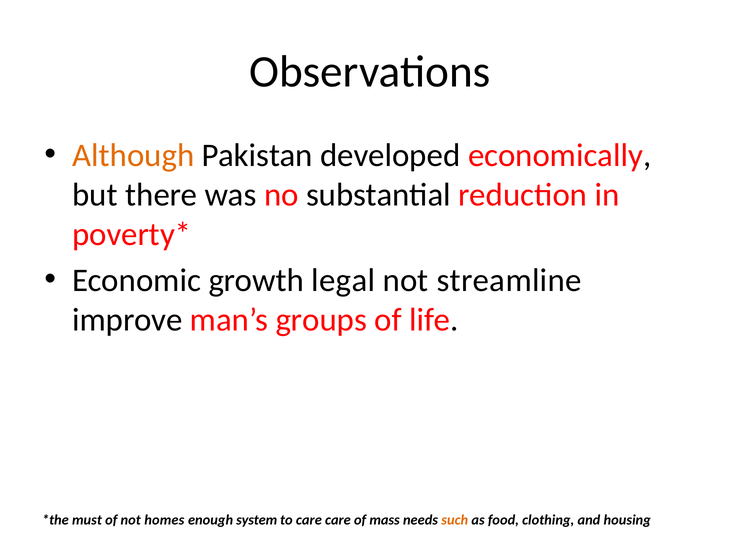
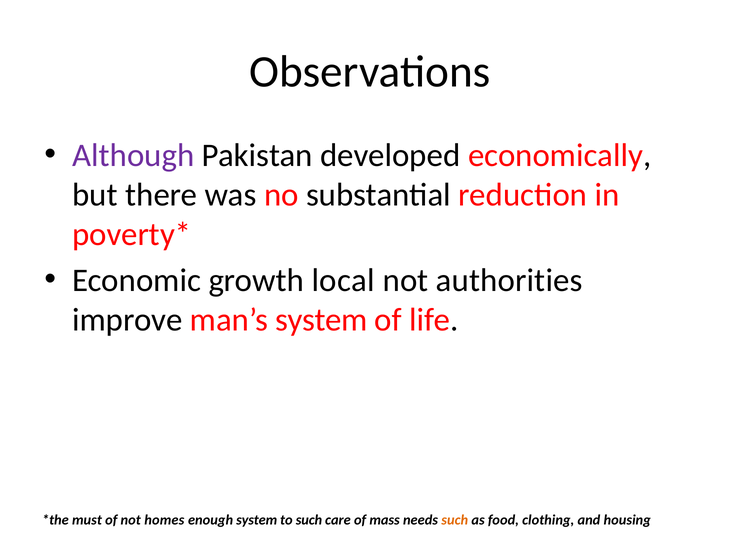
Although colour: orange -> purple (133, 155)
legal: legal -> local (343, 280)
streamline: streamline -> authorities (509, 280)
man’s groups: groups -> system (321, 320)
to care: care -> such (309, 520)
